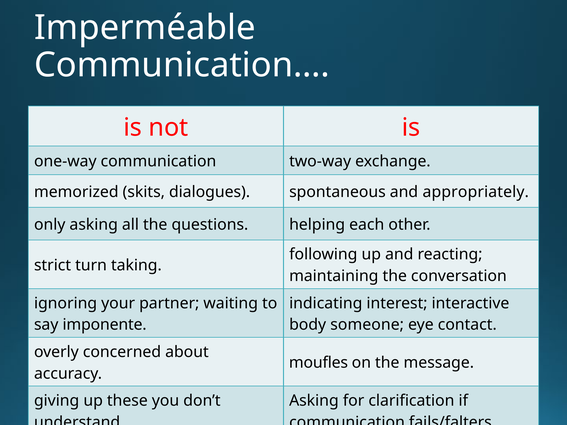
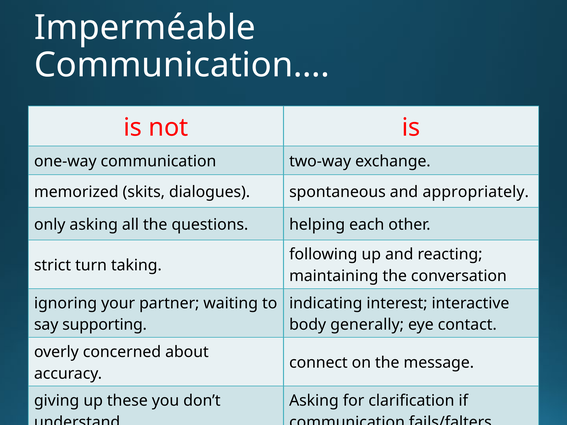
imponente: imponente -> supporting (105, 325)
someone: someone -> generally (367, 325)
moufles: moufles -> connect (318, 363)
